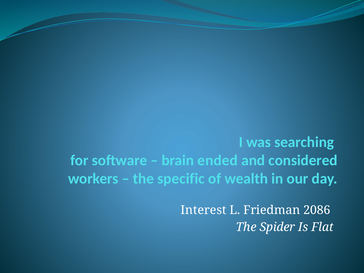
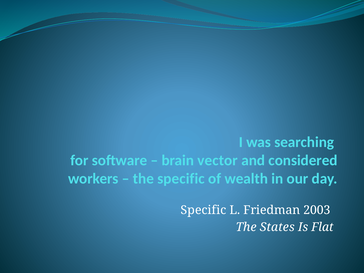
ended: ended -> vector (218, 160)
Interest: Interest -> Specific (203, 210)
2086: 2086 -> 2003 (317, 210)
Spider: Spider -> States (277, 227)
